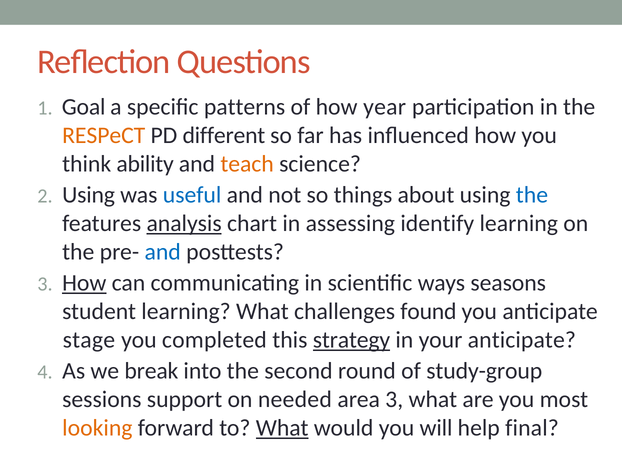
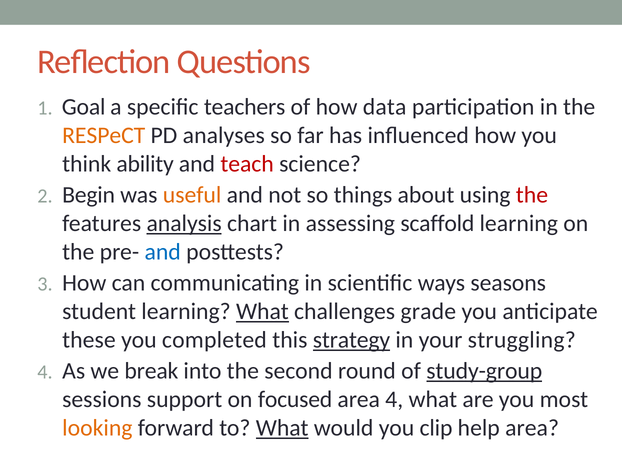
patterns: patterns -> teachers (245, 107)
year: year -> data (385, 107)
different: different -> analyses (224, 136)
teach colour: orange -> red (247, 164)
2 Using: Using -> Begin (89, 195)
useful colour: blue -> orange (192, 195)
the colour: blue -> red (532, 195)
identify: identify -> scaffold (437, 224)
How underline: present -> none (84, 283)
What underline: none -> present (262, 312)
found: found -> grade (428, 312)
stage: stage -> these (89, 340)
your anticipate: anticipate -> struggling (522, 340)
study-group underline: none -> present (484, 371)
needed: needed -> focused (295, 400)
area 3: 3 -> 4 (394, 400)
will: will -> clip (436, 428)
help final: final -> area (532, 428)
